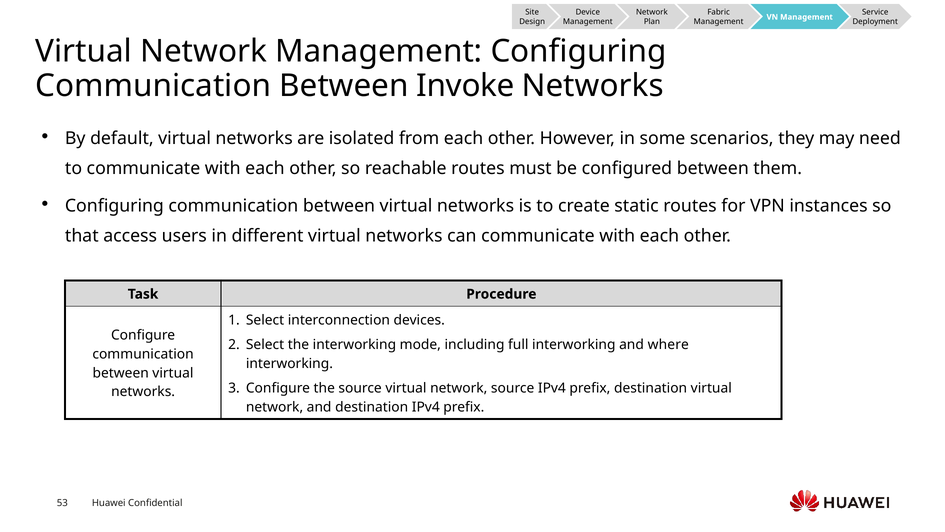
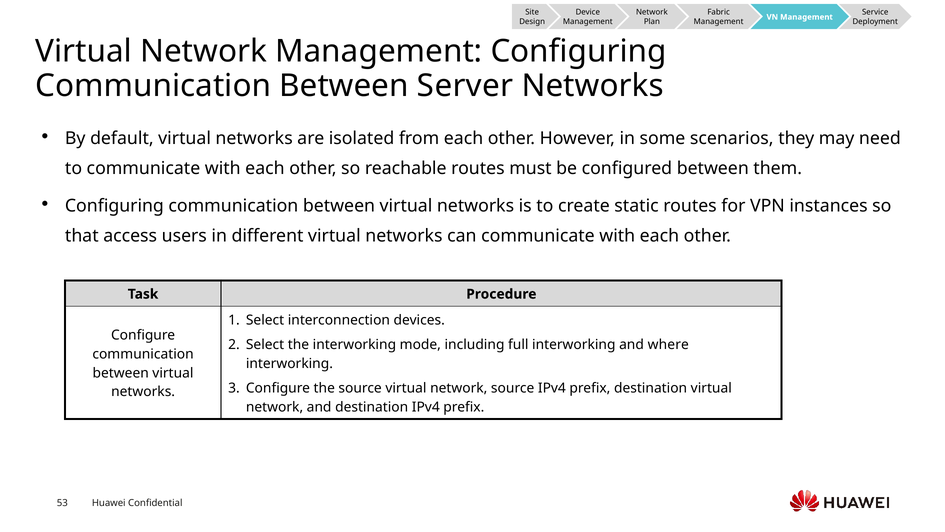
Invoke: Invoke -> Server (465, 86)
